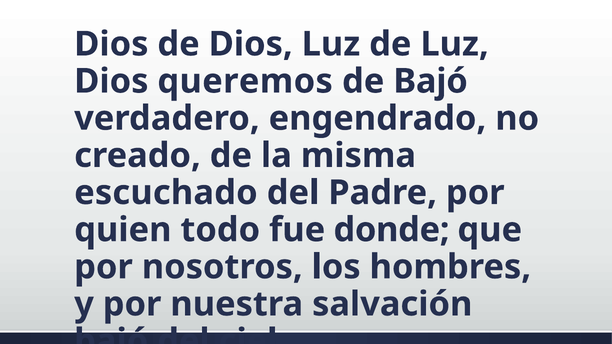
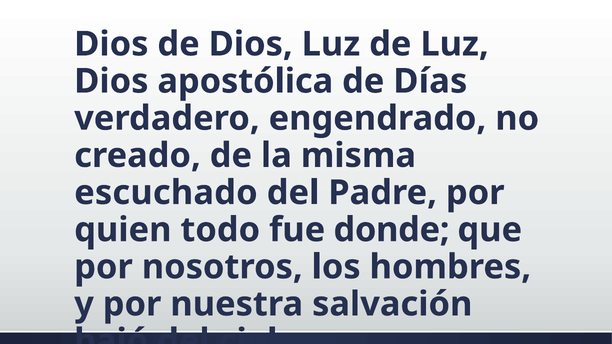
queremos: queremos -> apostólica (245, 81)
de Bajó: Bajó -> Días (430, 81)
